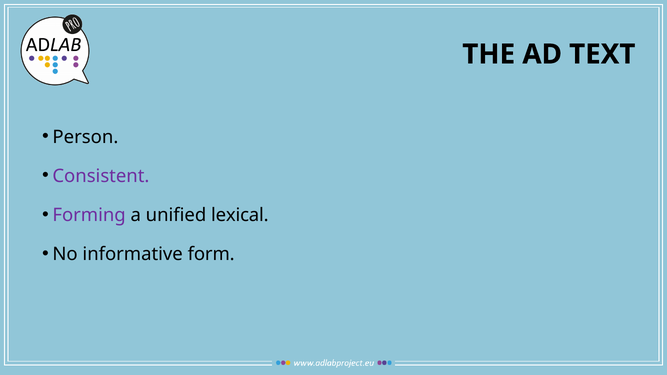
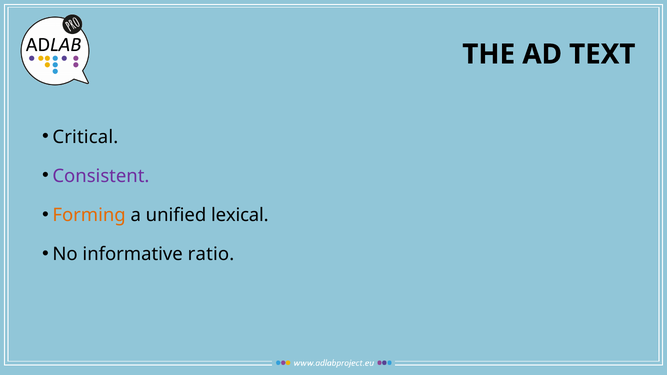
Person: Person -> Critical (85, 137)
Forming colour: purple -> orange (89, 215)
form: form -> ratio (211, 254)
